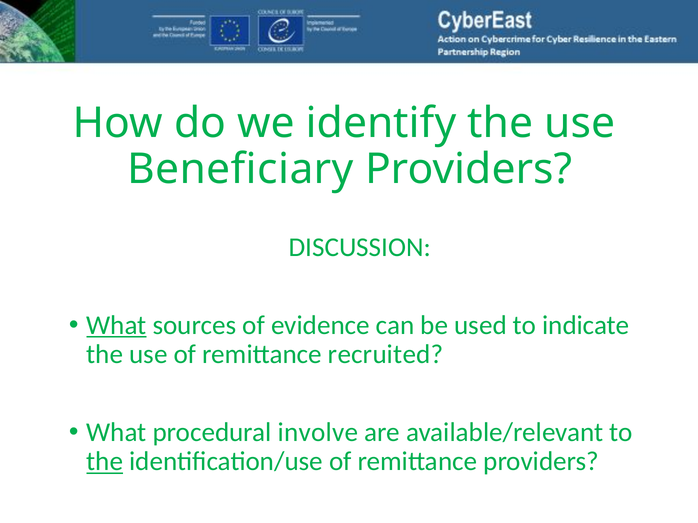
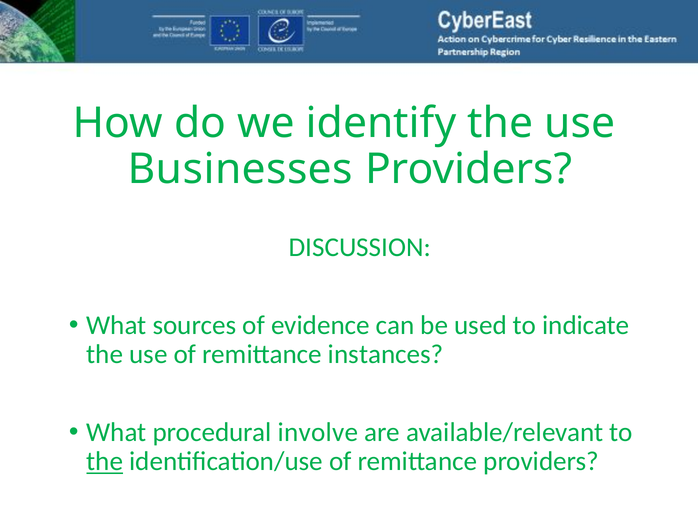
Beneficiary: Beneficiary -> Businesses (240, 169)
What underline: present -> none (116, 325)
recruited: recruited -> instances (386, 355)
